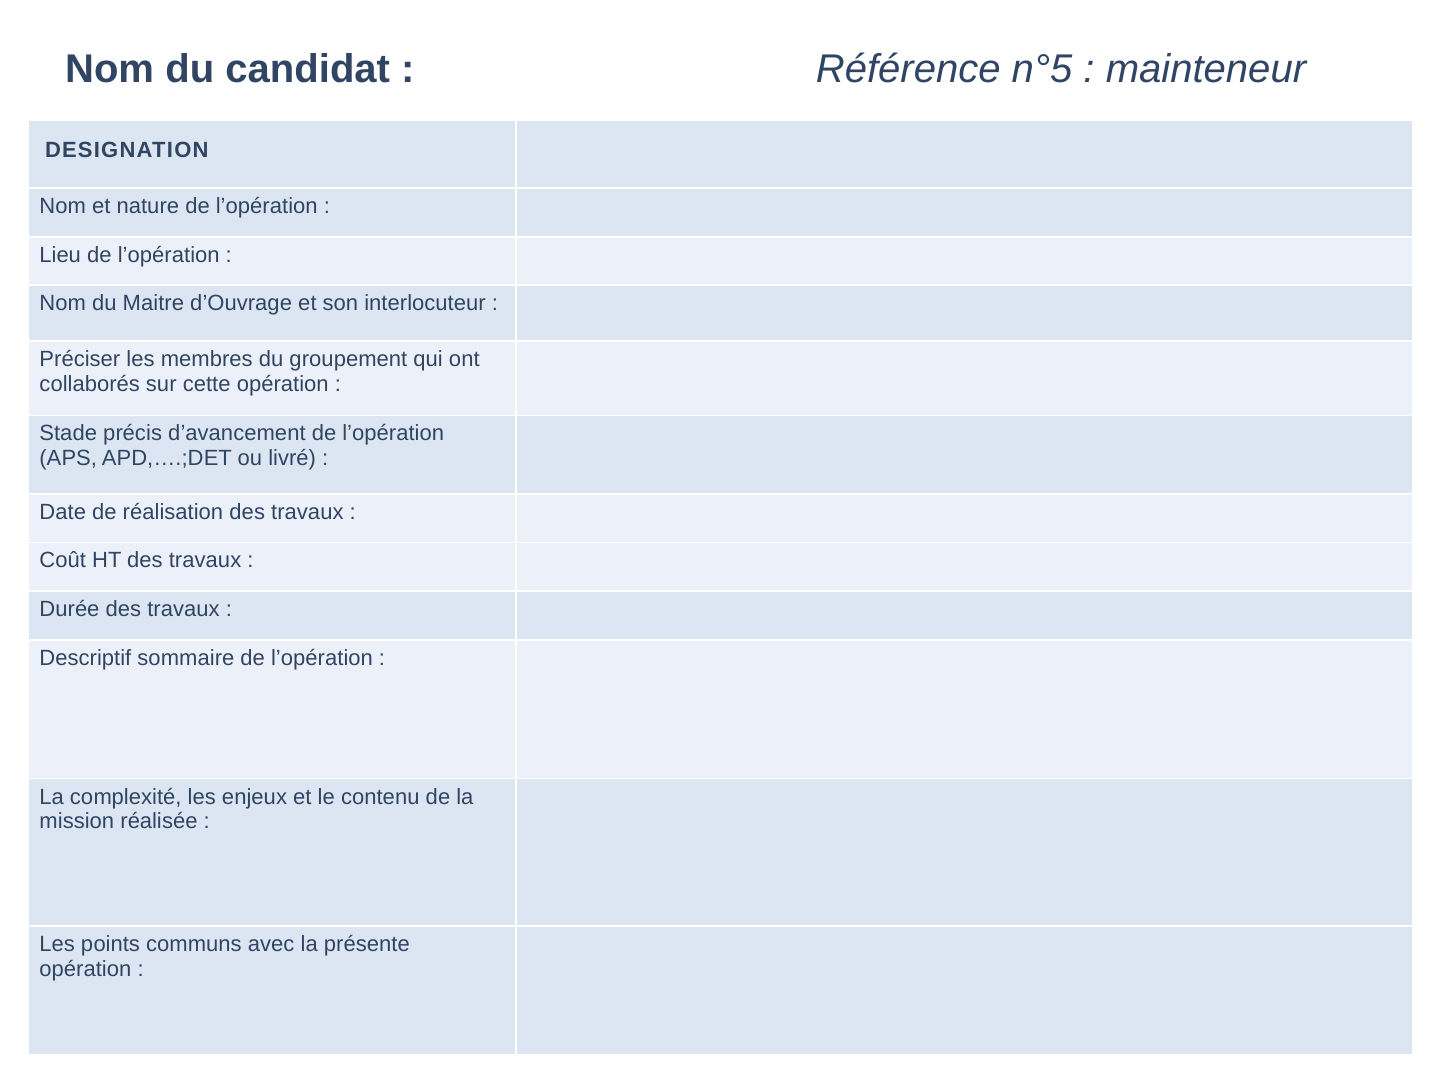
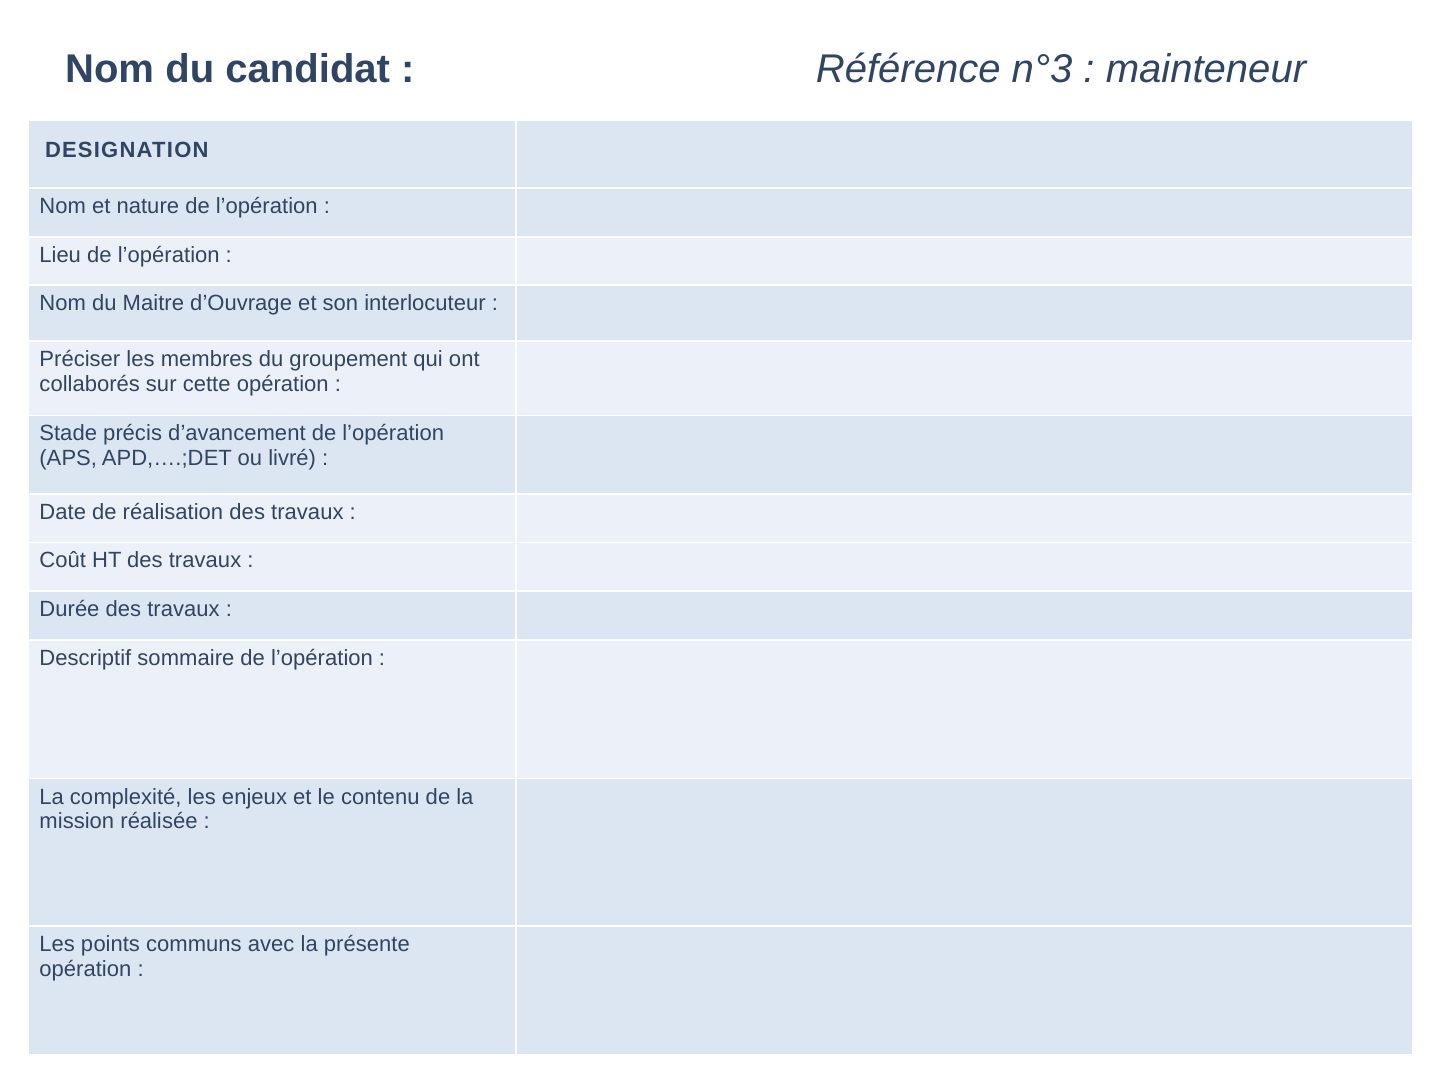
n°5: n°5 -> n°3 (1042, 69)
